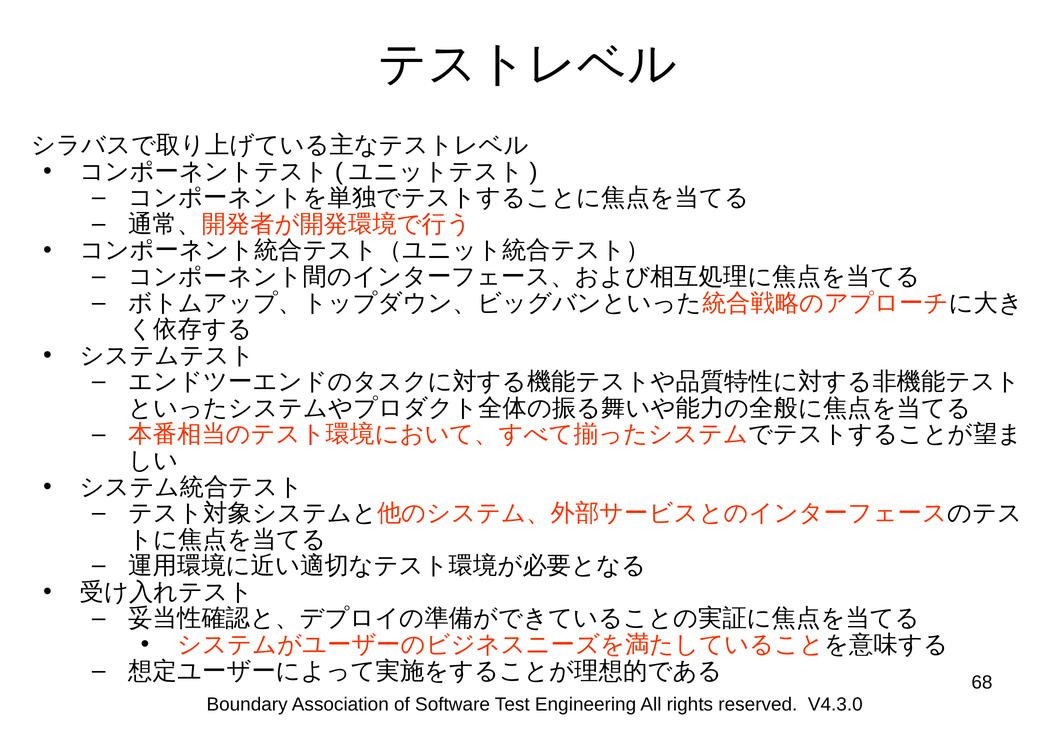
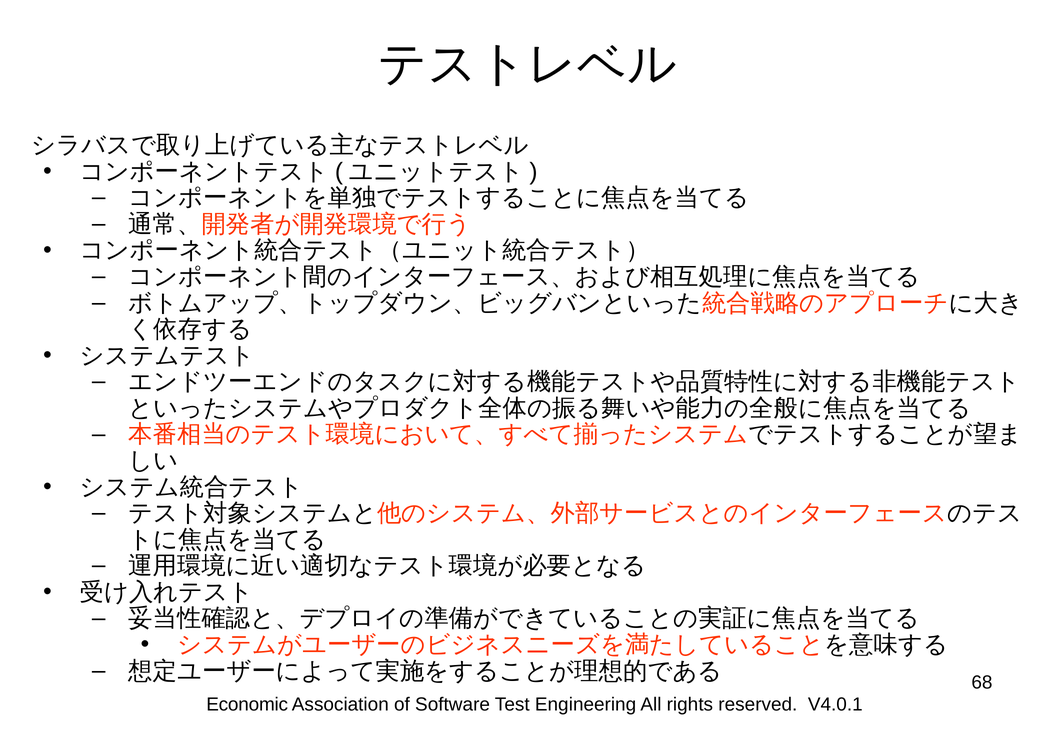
Boundary: Boundary -> Economic (247, 705)
V4.3.0: V4.3.0 -> V4.0.1 (835, 705)
